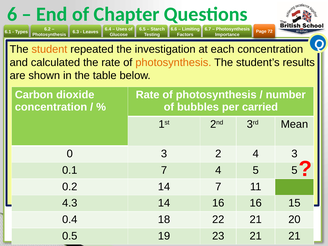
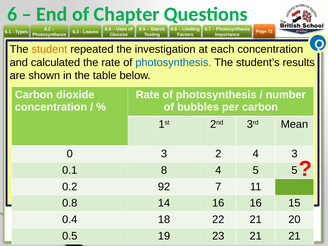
photosynthesis colour: orange -> blue (173, 62)
per carried: carried -> carbon (260, 107)
0.1 7: 7 -> 8 (164, 170)
0.2 14: 14 -> 92 (164, 187)
4.3: 4.3 -> 0.8 (70, 203)
